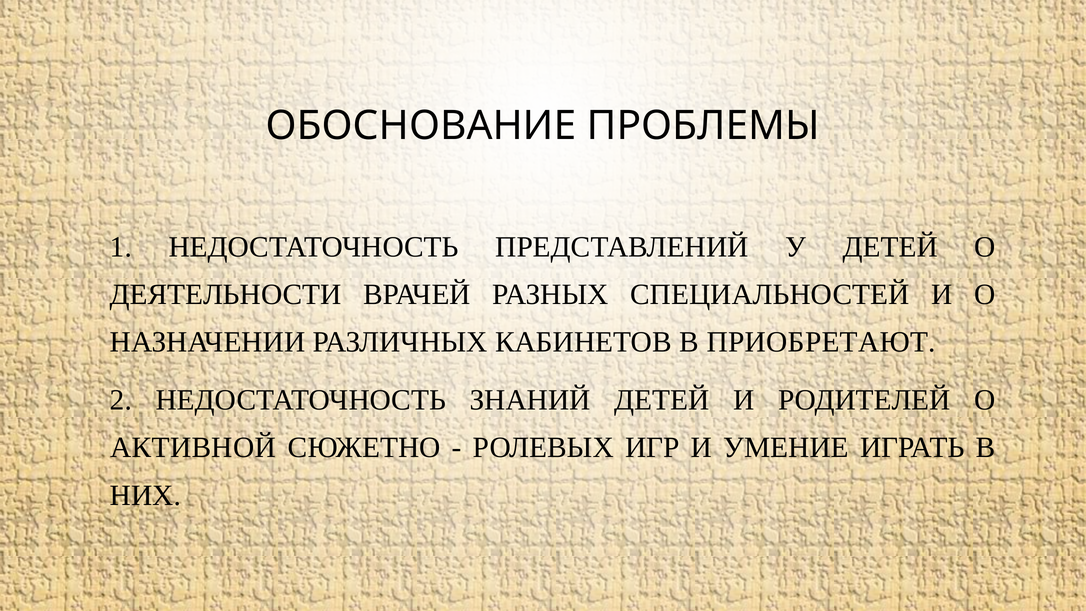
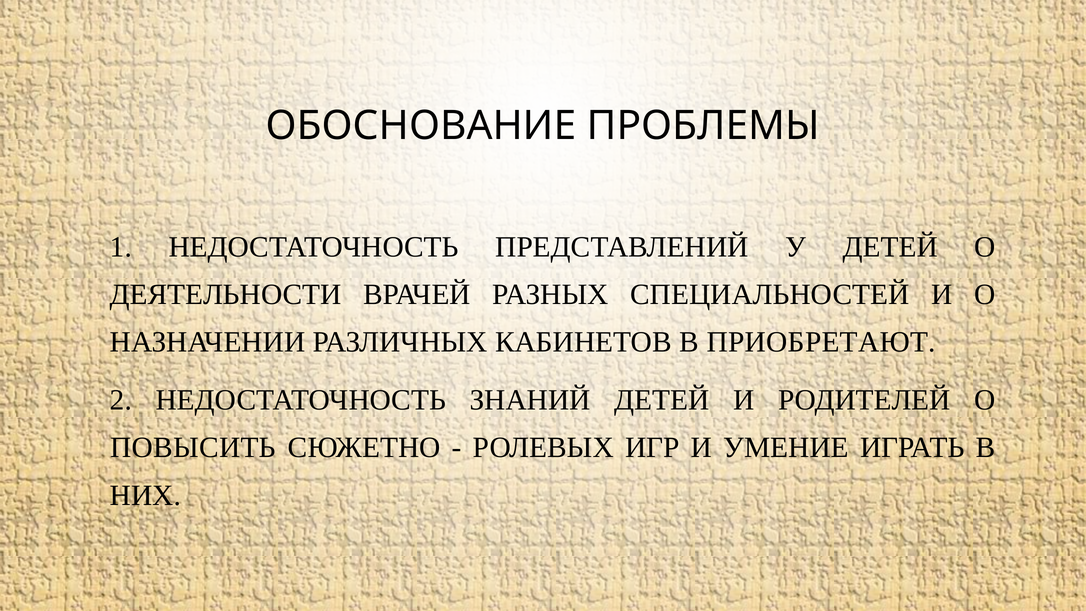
АКТИВНОЙ: АКТИВНОЙ -> ПОВЫСИТЬ (193, 448)
